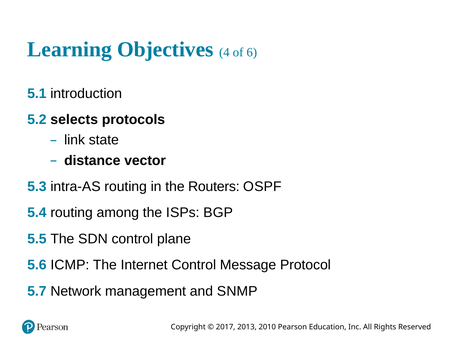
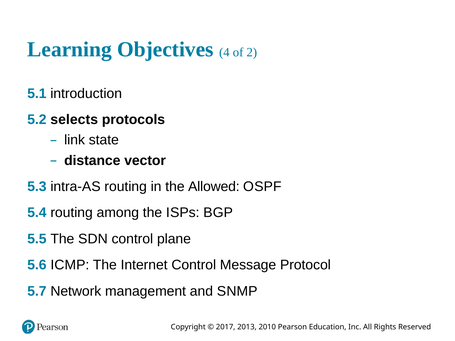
6: 6 -> 2 (252, 52)
Routers: Routers -> Allowed (214, 187)
